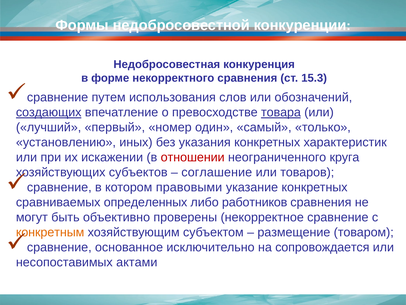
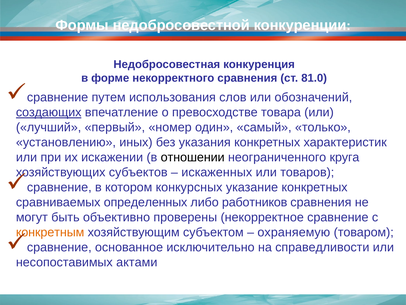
15.3: 15.3 -> 81.0 (314, 78)
товара underline: present -> none (281, 112)
отношении colour: red -> black (193, 157)
соглашение: соглашение -> искаженных (217, 172)
правовыми: правовыми -> конкурсных (189, 187)
размещение: размещение -> охраняемую (294, 232)
сопровождается: сопровождается -> справедливости (322, 247)
